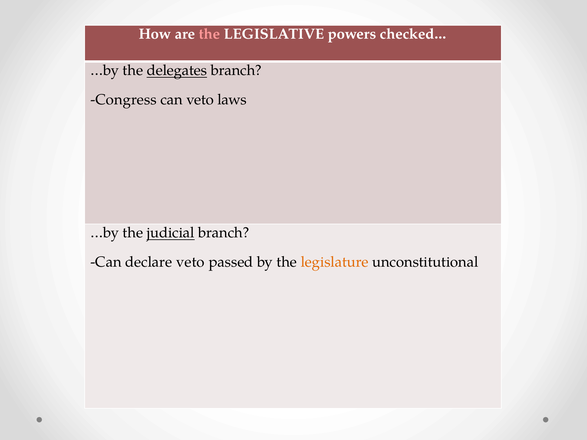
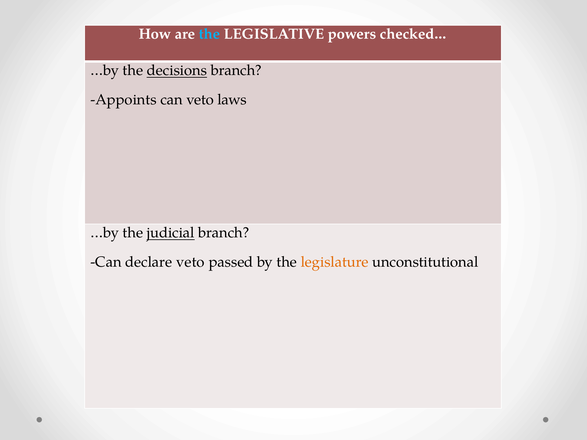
the colour: pink -> light blue (209, 34)
delegates: delegates -> decisions (177, 70)
Congress: Congress -> Appoints (124, 100)
